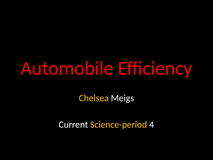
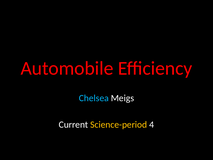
Chelsea colour: yellow -> light blue (94, 98)
